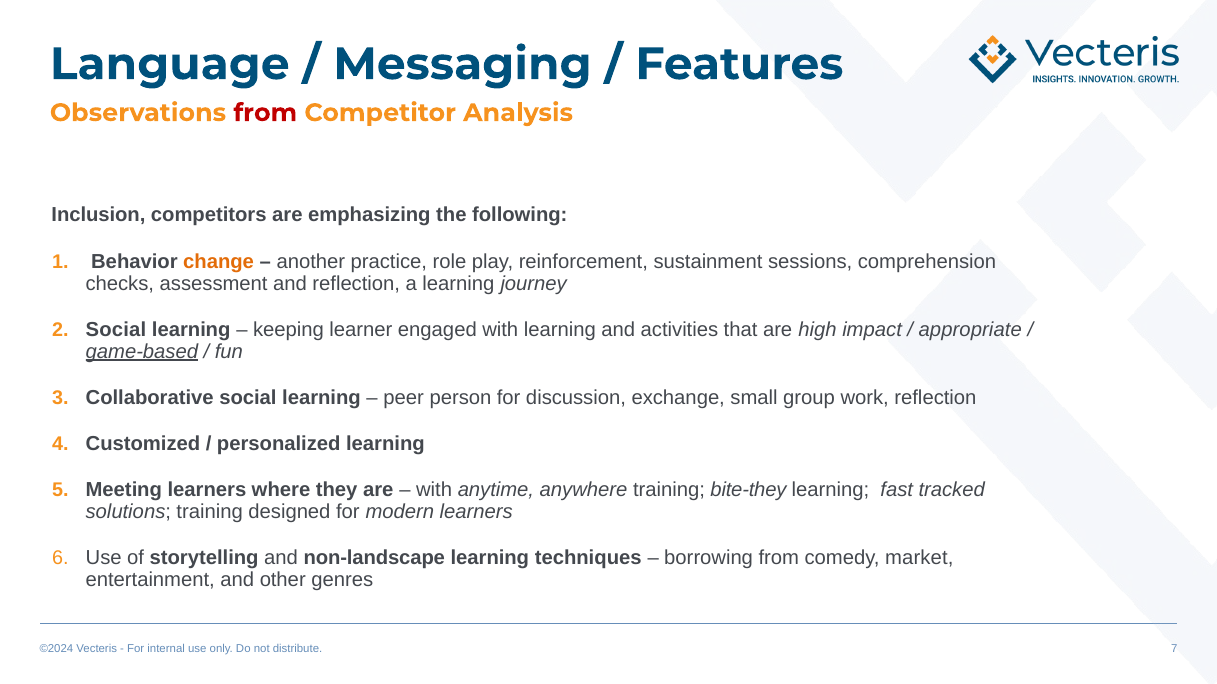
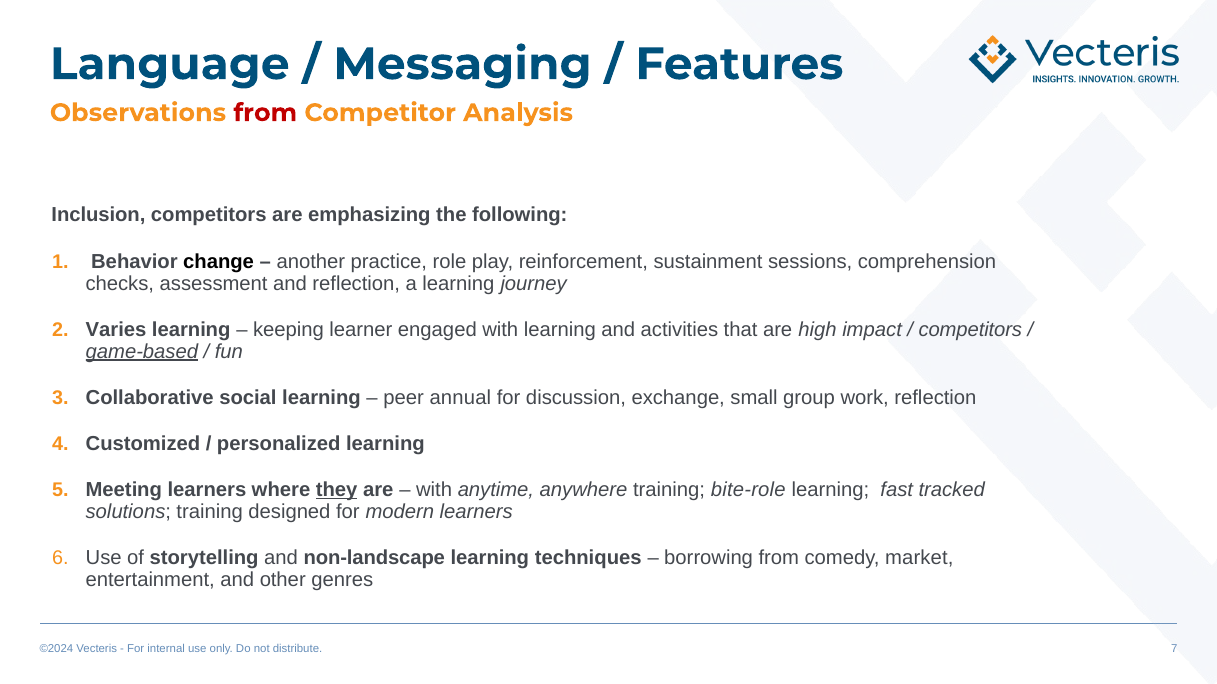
change colour: orange -> black (219, 262)
Social: Social -> Varies (116, 330)
appropriate: appropriate -> competitors (970, 330)
person: person -> annual (460, 398)
they underline: none -> present (337, 490)
bite-they: bite-they -> bite-role (748, 490)
